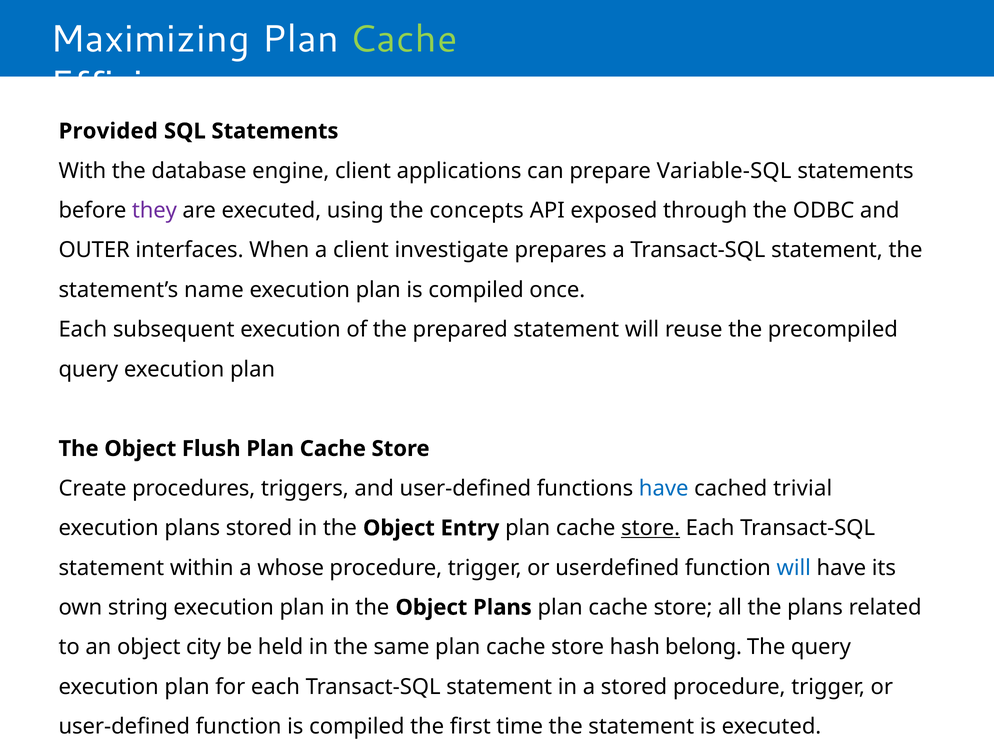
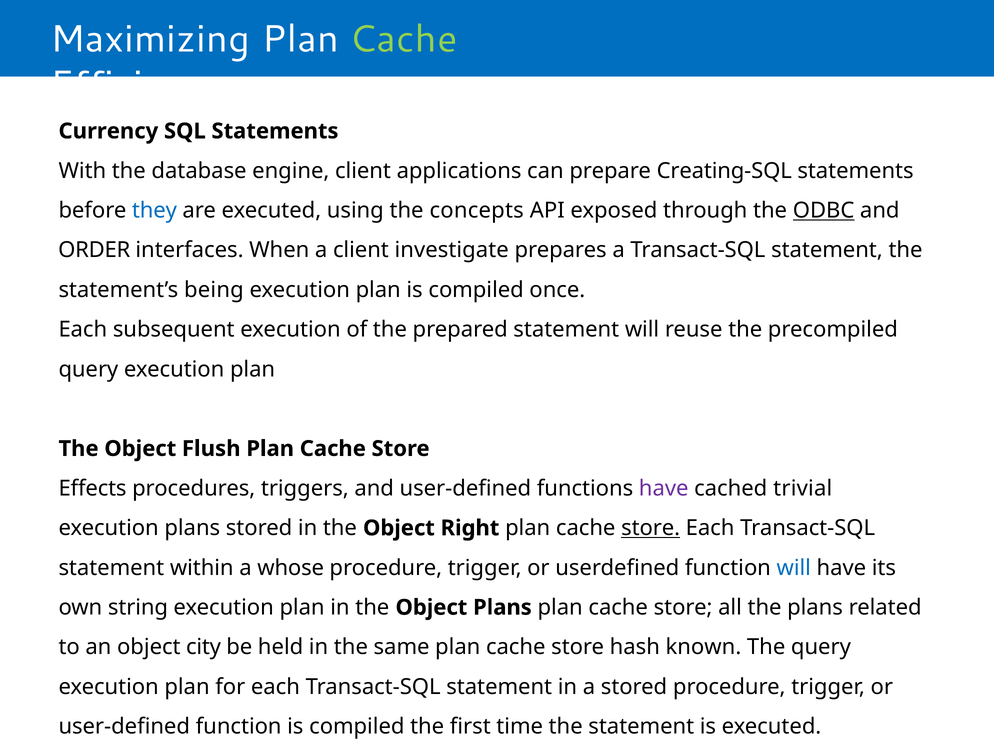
Provided: Provided -> Currency (108, 131)
Variable-SQL: Variable-SQL -> Creating-SQL (724, 171)
they colour: purple -> blue (154, 211)
ODBC underline: none -> present (824, 211)
OUTER: OUTER -> ORDER (94, 250)
name: name -> being (214, 290)
Create: Create -> Effects (93, 489)
have colour: blue -> purple (664, 489)
Entry: Entry -> Right (470, 528)
belong: belong -> known (703, 648)
